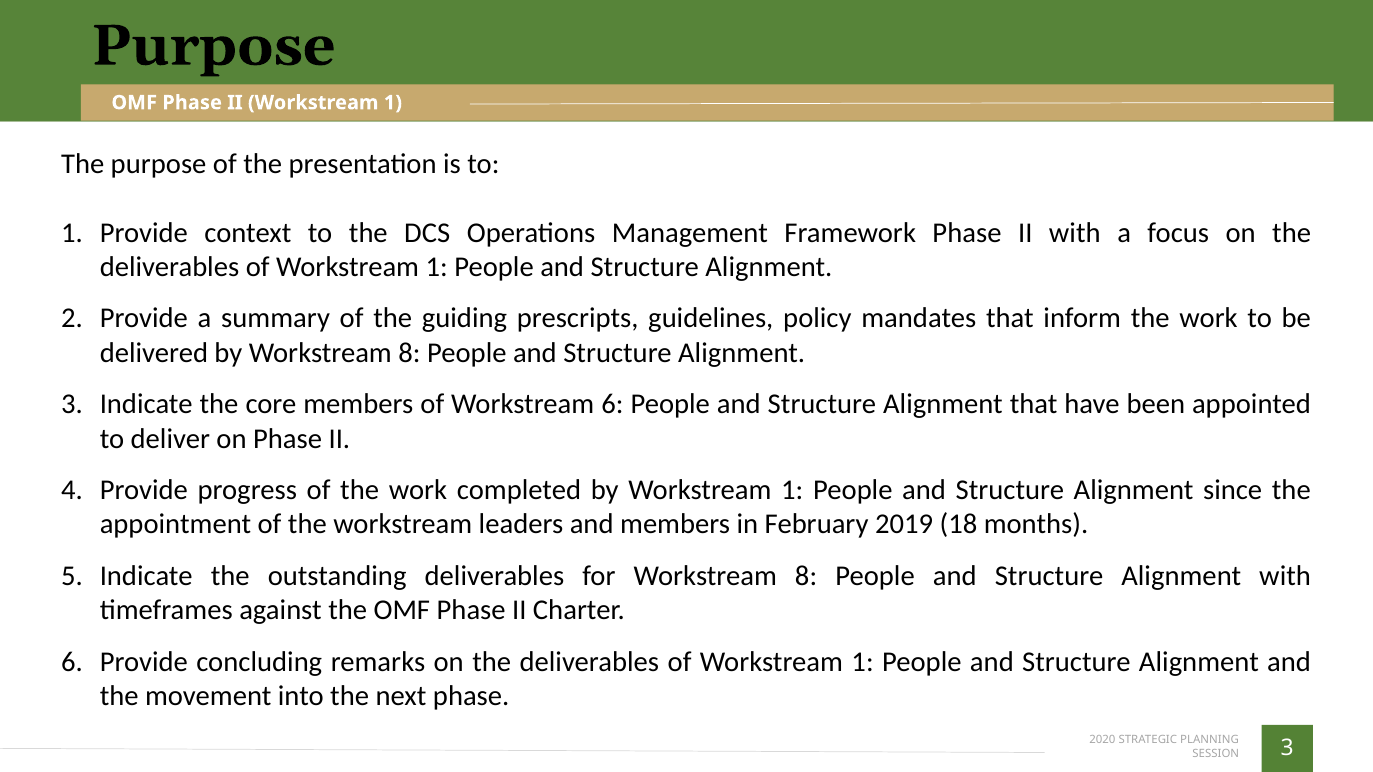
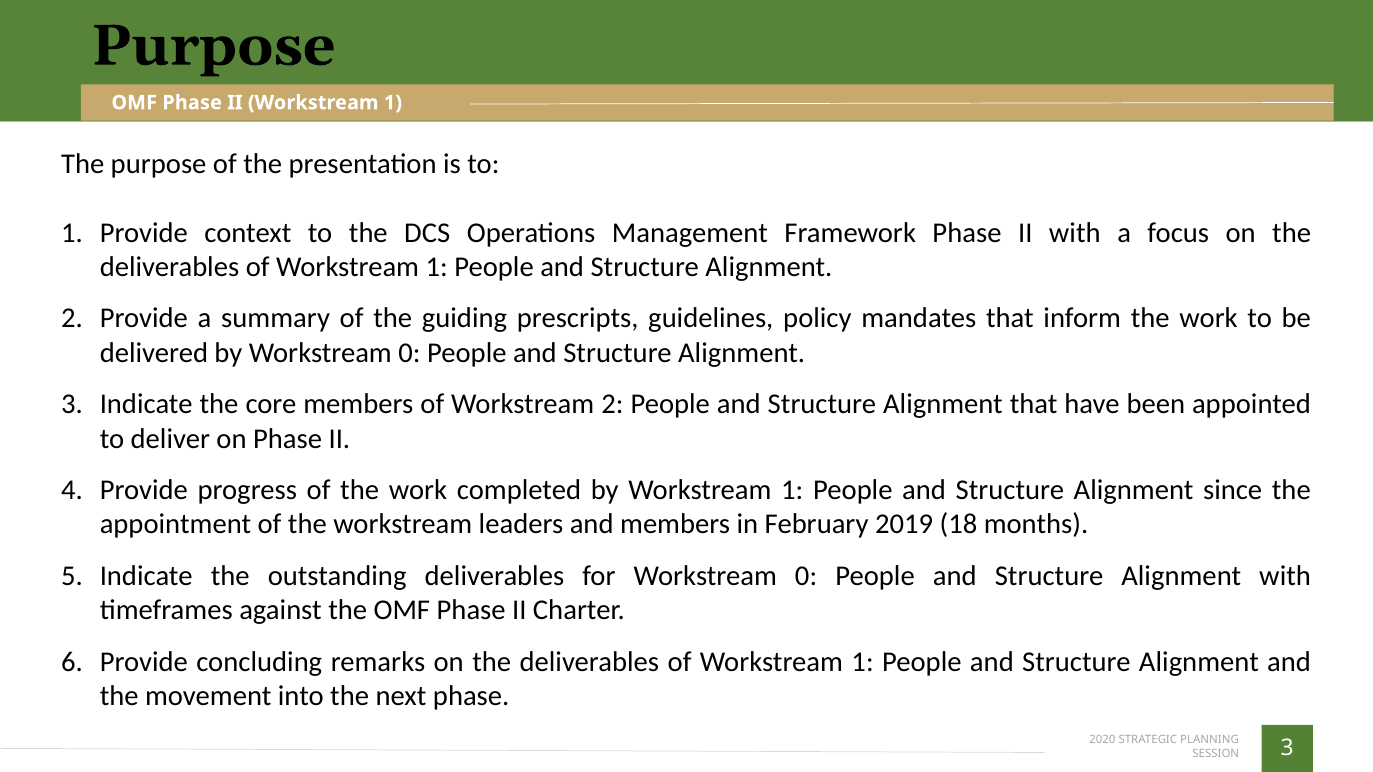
by Workstream 8: 8 -> 0 (410, 353)
Workstream 6: 6 -> 2 (612, 404)
for Workstream 8: 8 -> 0 (806, 576)
